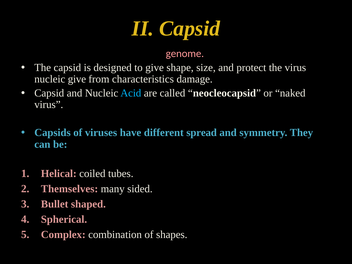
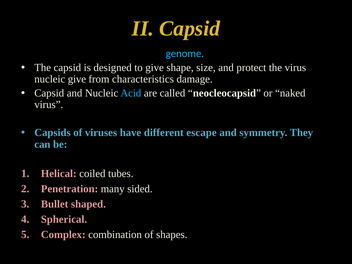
genome colour: pink -> light blue (185, 54)
spread: spread -> escape (201, 133)
Themselves: Themselves -> Penetration (70, 189)
